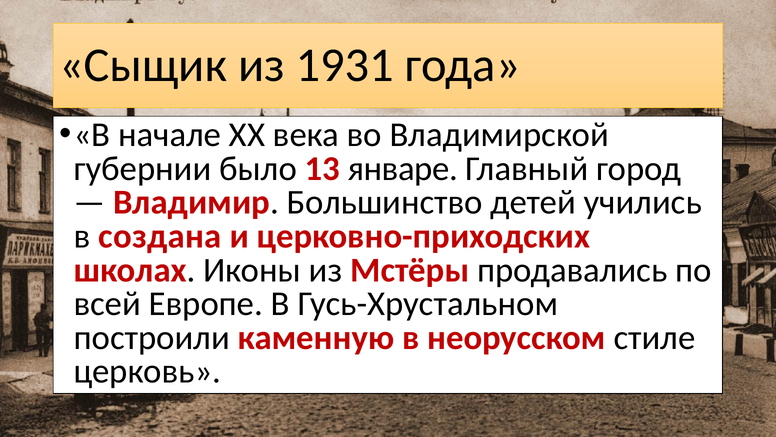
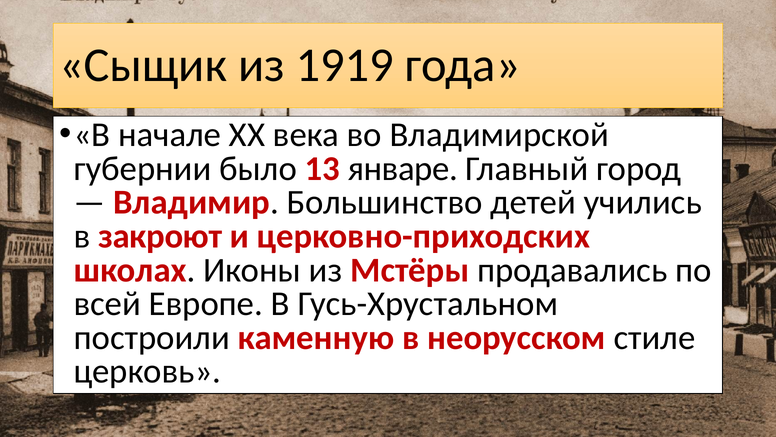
1931: 1931 -> 1919 (345, 65)
создана: создана -> закроют (160, 236)
